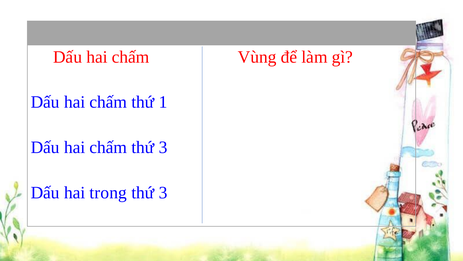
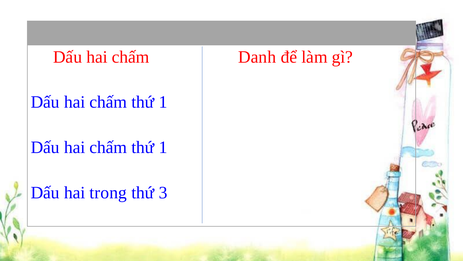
Vùng: Vùng -> Danh (257, 57)
3: 3 -> 1 (163, 147)
